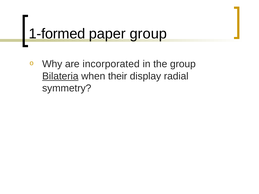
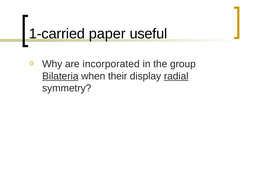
1-formed: 1-formed -> 1-carried (57, 34)
paper group: group -> useful (148, 34)
radial underline: none -> present (176, 76)
